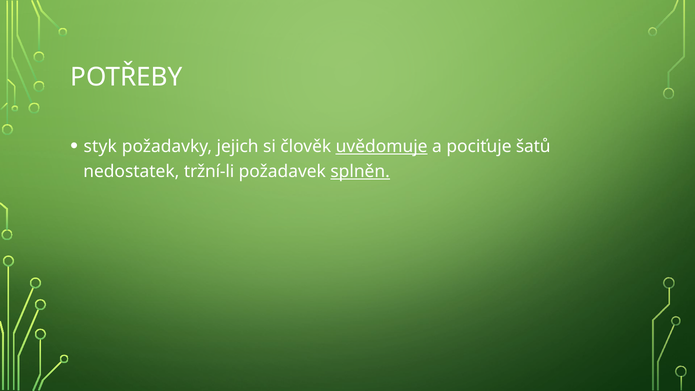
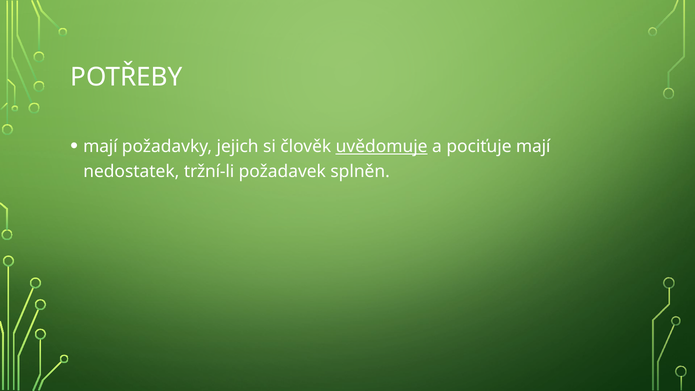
styk: styk -> mají (100, 147)
pociťuje šatů: šatů -> mají (533, 147)
splněn underline: present -> none (360, 172)
